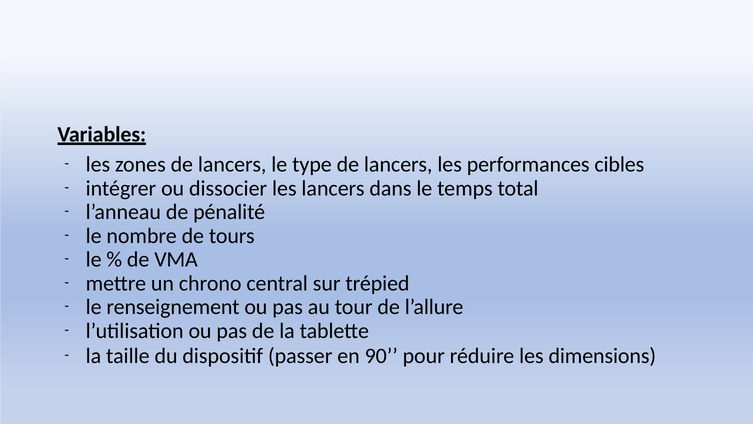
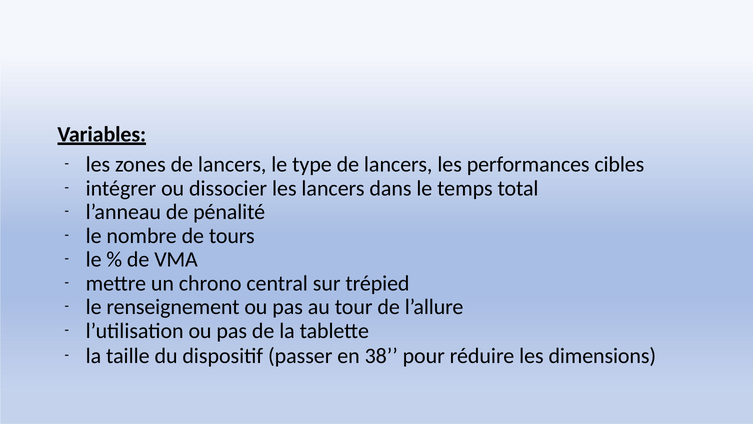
90: 90 -> 38 (381, 355)
